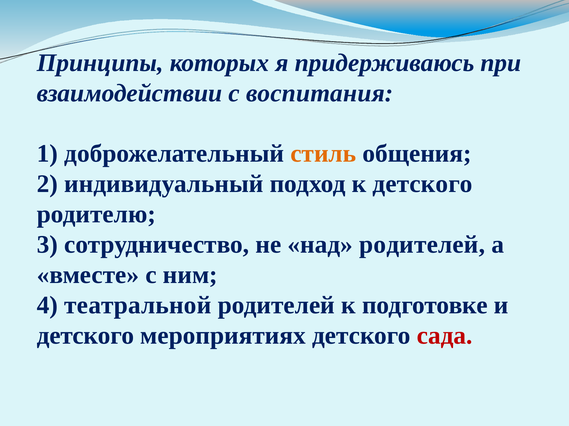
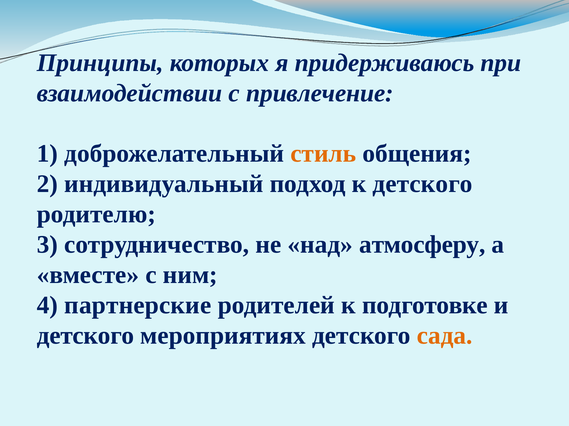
воспитания: воспитания -> привлечение (320, 93)
над родителей: родителей -> атмосферу (422, 245)
театральной: театральной -> партнерские (138, 306)
сада colour: red -> orange (445, 336)
